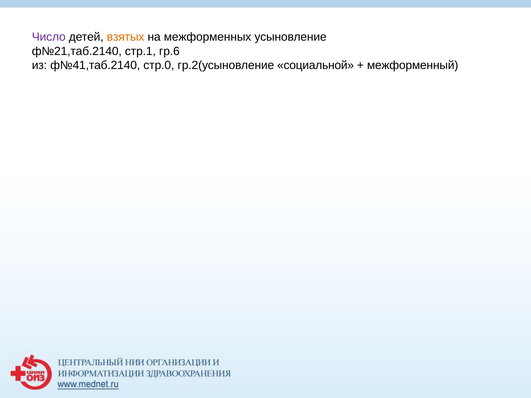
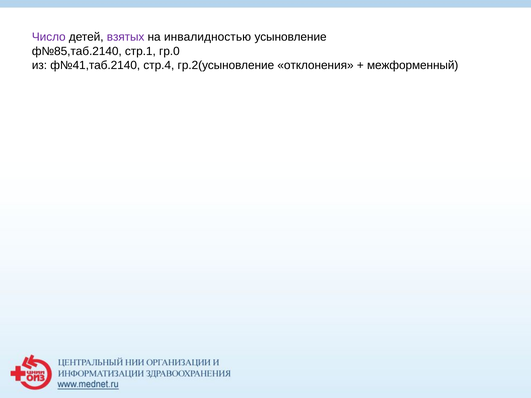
взятых colour: orange -> purple (126, 37)
межформенных: межформенных -> инвалидностью (208, 37)
ф№21,таб.2140: ф№21,таб.2140 -> ф№85,таб.2140 (77, 51)
гр.6: гр.6 -> гр.0 (169, 51)
стр.0: стр.0 -> стр.4 (159, 65)
социальной: социальной -> отклонения (316, 65)
